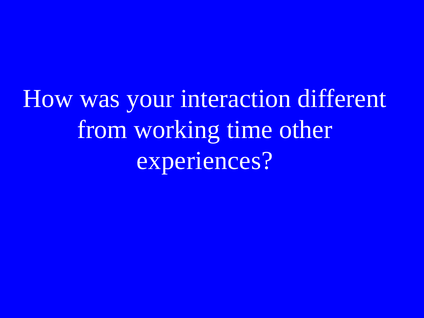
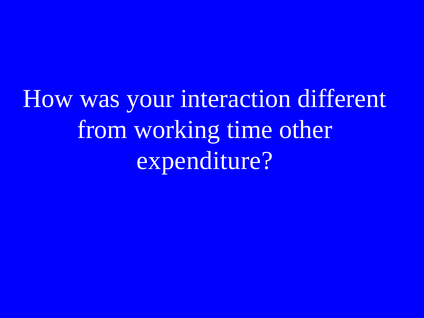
experiences: experiences -> expenditure (205, 161)
